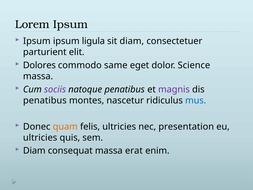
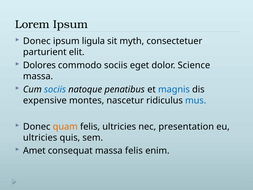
Ipsum: Ipsum -> Donec (37, 41)
sit diam: diam -> myth (132, 41)
commodo same: same -> sociis (116, 65)
sociis colour: purple -> blue (55, 89)
magnis colour: purple -> blue (174, 89)
penatibus: penatibus -> expensive (45, 100)
Diam: Diam -> Amet (34, 151)
massa erat: erat -> felis (134, 151)
